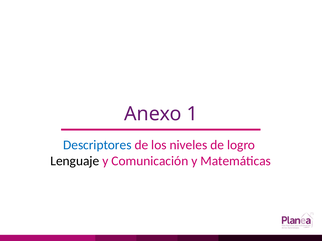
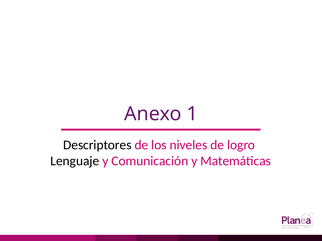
Descriptores colour: blue -> black (97, 145)
